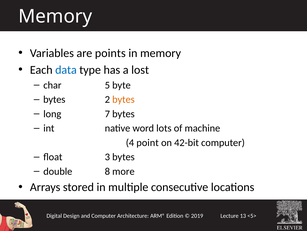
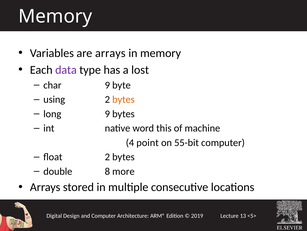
are points: points -> arrays (110, 53)
data colour: blue -> purple (66, 70)
char 5: 5 -> 9 (107, 85)
bytes: bytes -> using (54, 99)
long 7: 7 -> 9 (107, 114)
lots: lots -> this (164, 128)
42-bit: 42-bit -> 55-bit (187, 142)
float 3: 3 -> 2 (107, 157)
